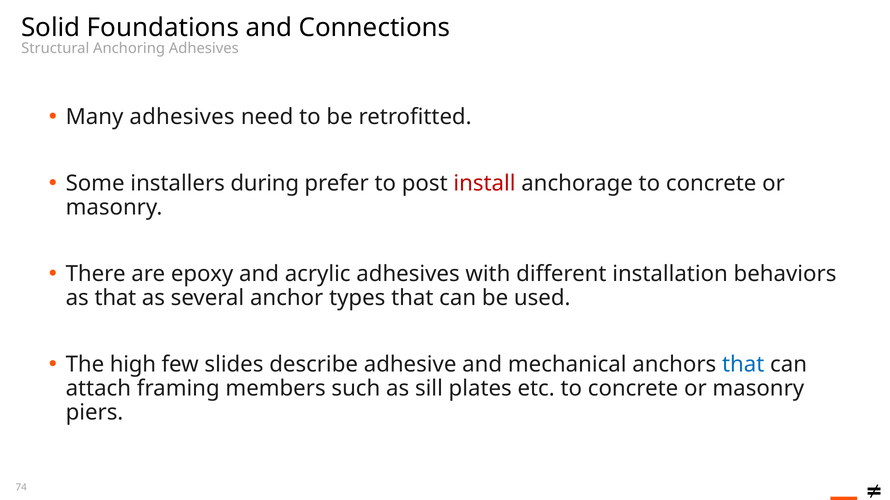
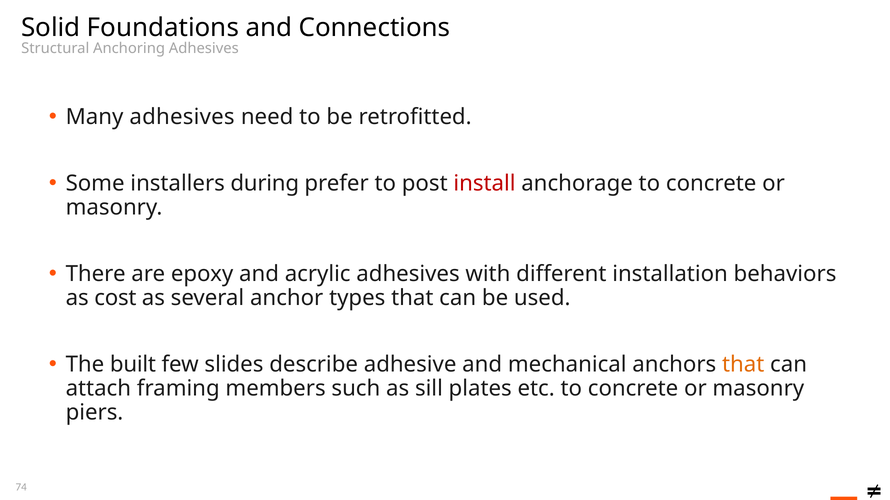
as that: that -> cost (115, 298)
high: high -> built (133, 365)
that colour: blue -> orange (743, 365)
